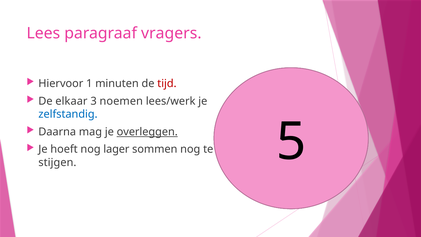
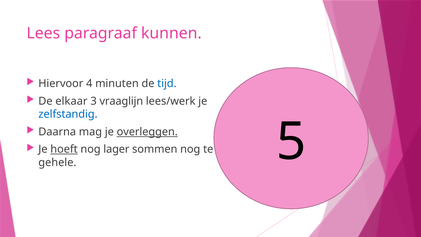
vragers: vragers -> kunnen (171, 33)
1: 1 -> 4 (89, 84)
tijd colour: red -> blue (167, 84)
noemen: noemen -> vraaglijn (121, 101)
hoeft underline: none -> present (64, 149)
stijgen: stijgen -> gehele (57, 162)
